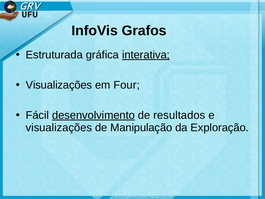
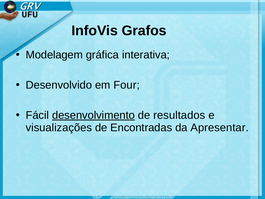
Estruturada: Estruturada -> Modelagem (54, 55)
interativa underline: present -> none (146, 55)
Visualizações: Visualizações -> Desenvolvido (59, 85)
Manipulação: Manipulação -> Encontradas (141, 127)
Exploração: Exploração -> Apresentar (220, 127)
